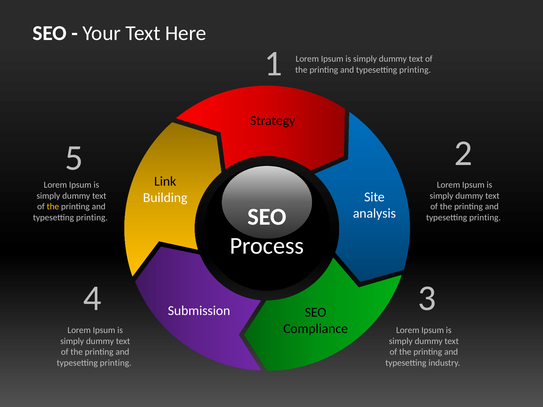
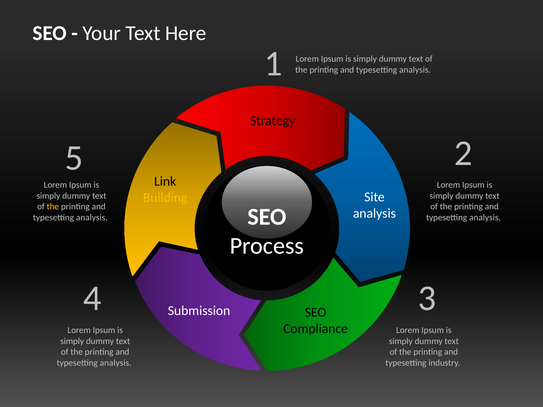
printing: printing -> analysis (415, 70)
Building colour: white -> yellow (165, 198)
printing: printing -> analysis (92, 218)
printing: printing -> analysis (485, 218)
printing: printing -> analysis (116, 363)
